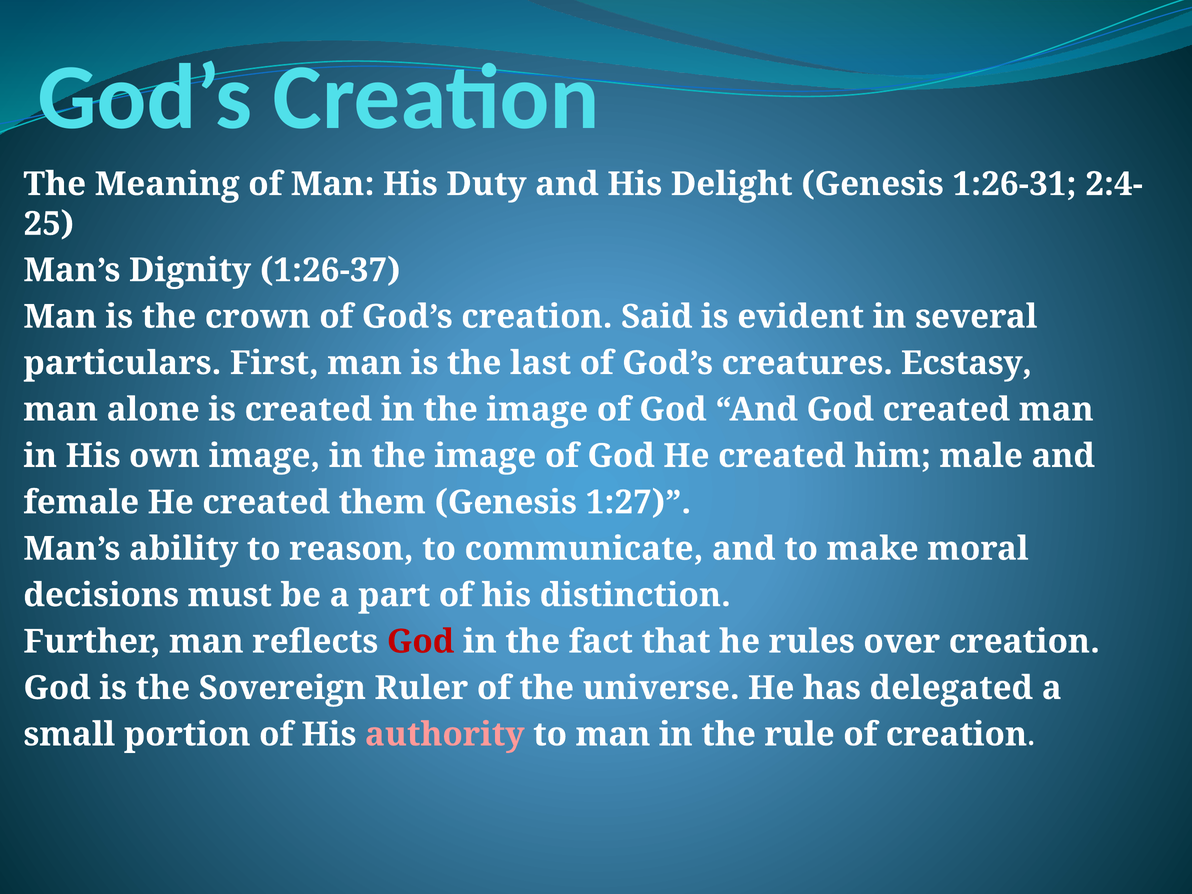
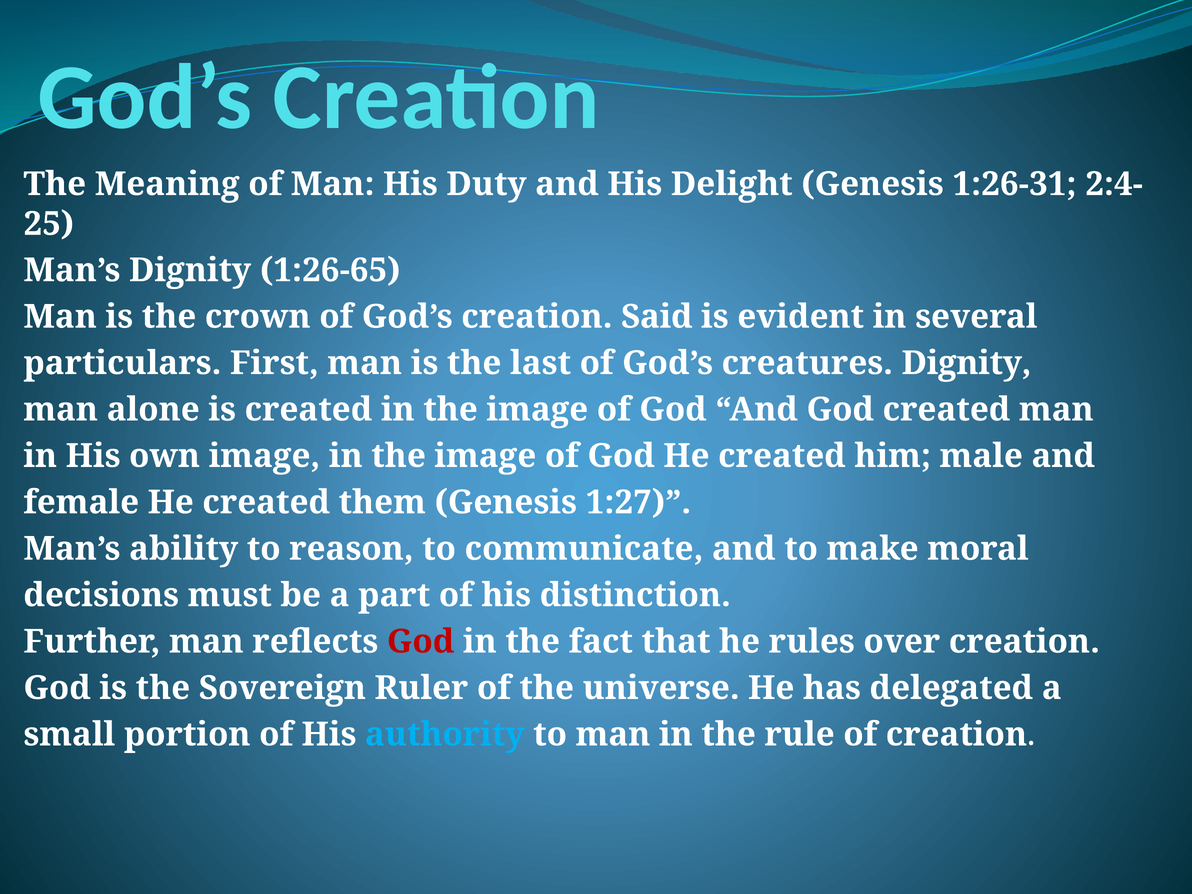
1:26-37: 1:26-37 -> 1:26-65 (330, 270)
creatures Ecstasy: Ecstasy -> Dignity (966, 363)
authority colour: pink -> light blue (445, 734)
